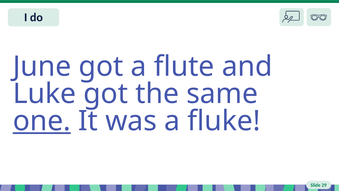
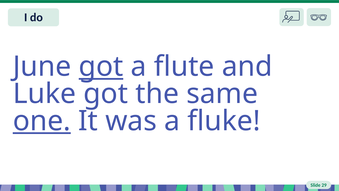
got underline: none -> present (101, 67)
